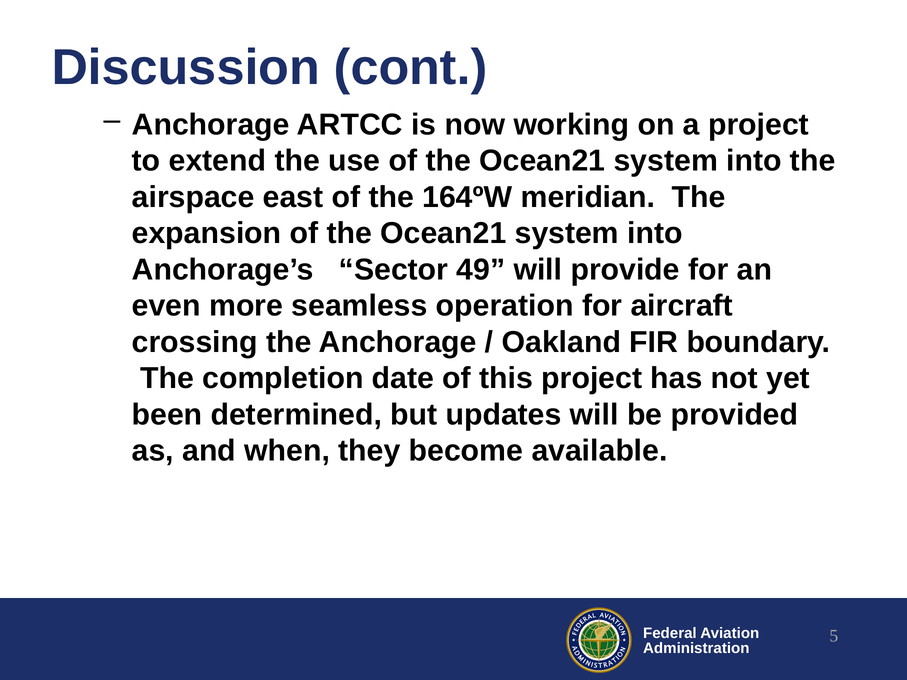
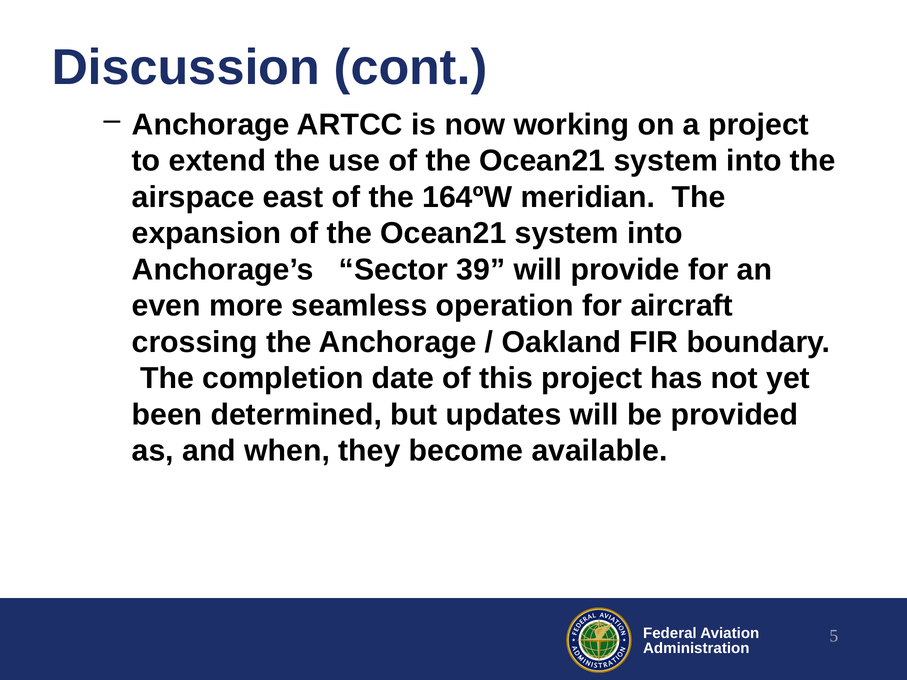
49: 49 -> 39 (481, 270)
